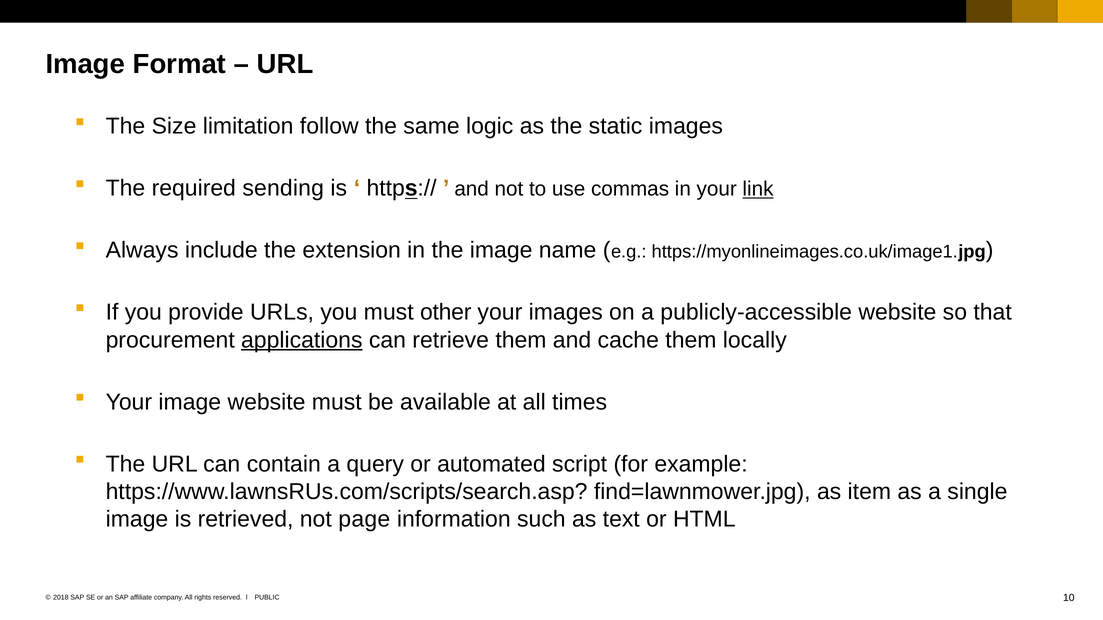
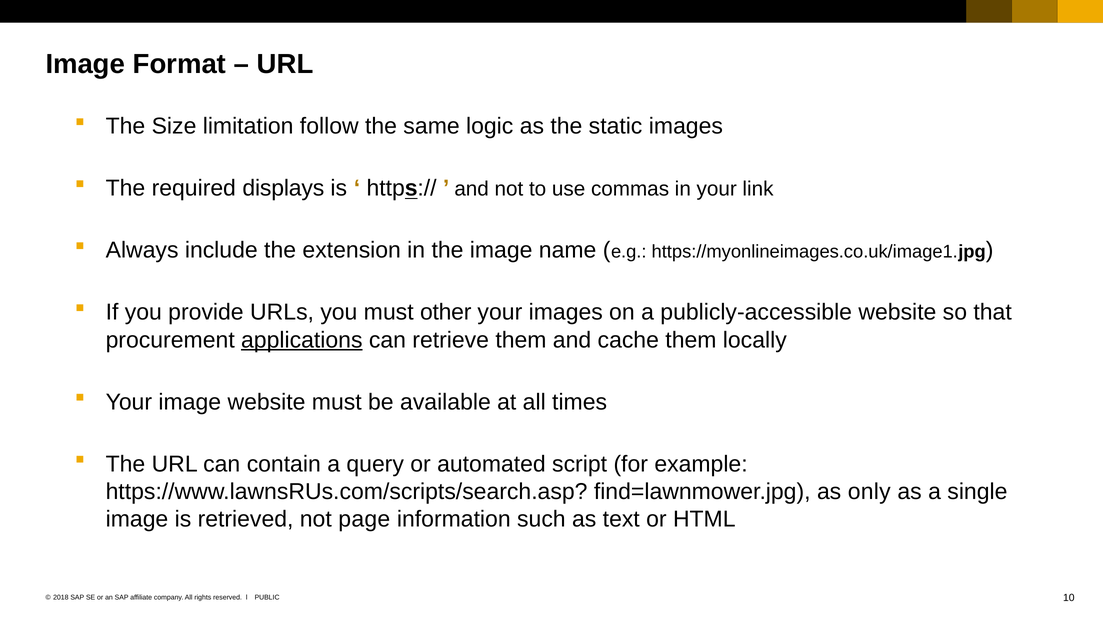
sending: sending -> displays (283, 188)
link underline: present -> none (758, 189)
item: item -> only (869, 492)
